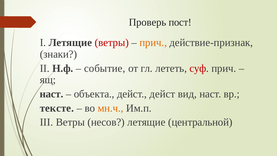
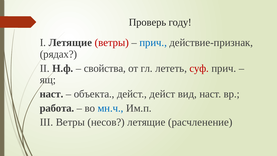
пост: пост -> году (180, 22)
прич colour: orange -> blue (153, 43)
знаки: знаки -> рядах (58, 54)
событие: событие -> свойства (105, 68)
тексте: тексте -> работа (57, 108)
мн.ч colour: orange -> blue (111, 108)
центральной: центральной -> расчленение (200, 122)
